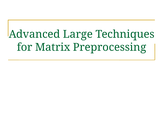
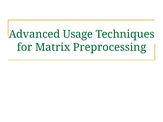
Large: Large -> Usage (78, 34)
